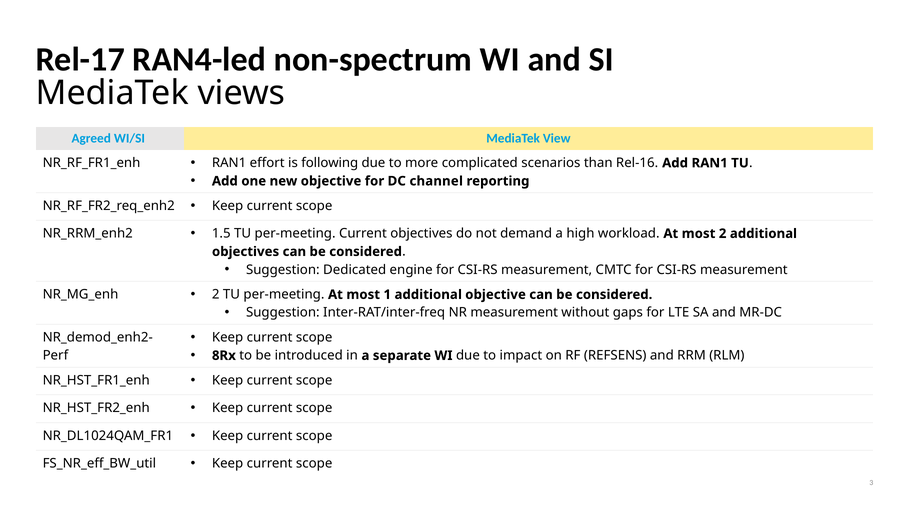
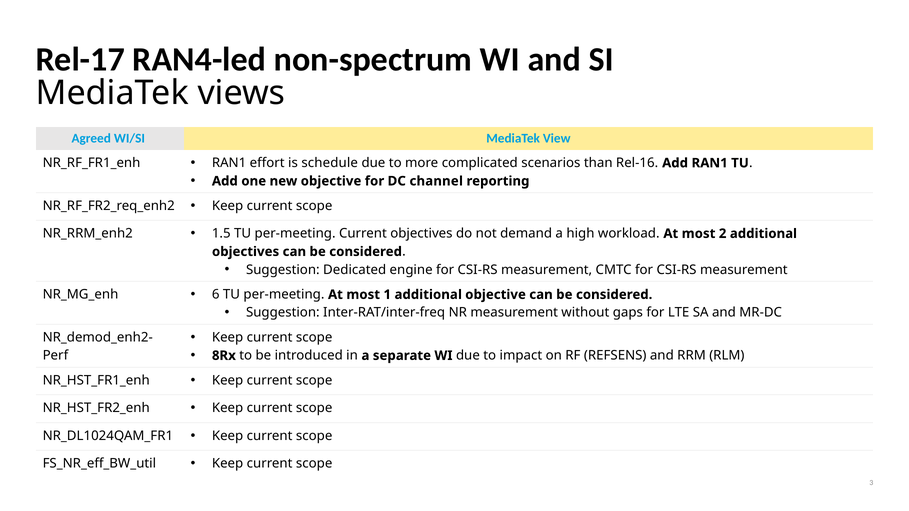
following: following -> schedule (330, 163)
2: 2 -> 6 (216, 295)
